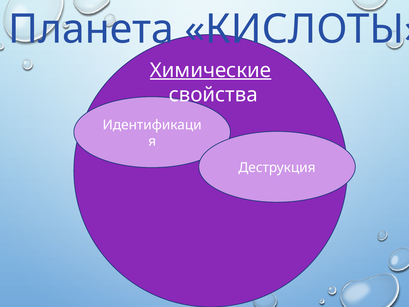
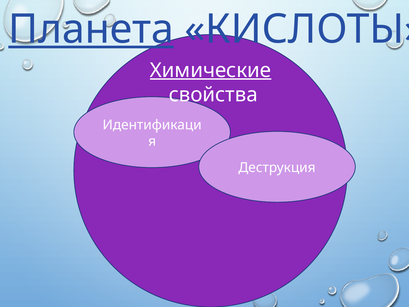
Планета underline: none -> present (91, 29)
